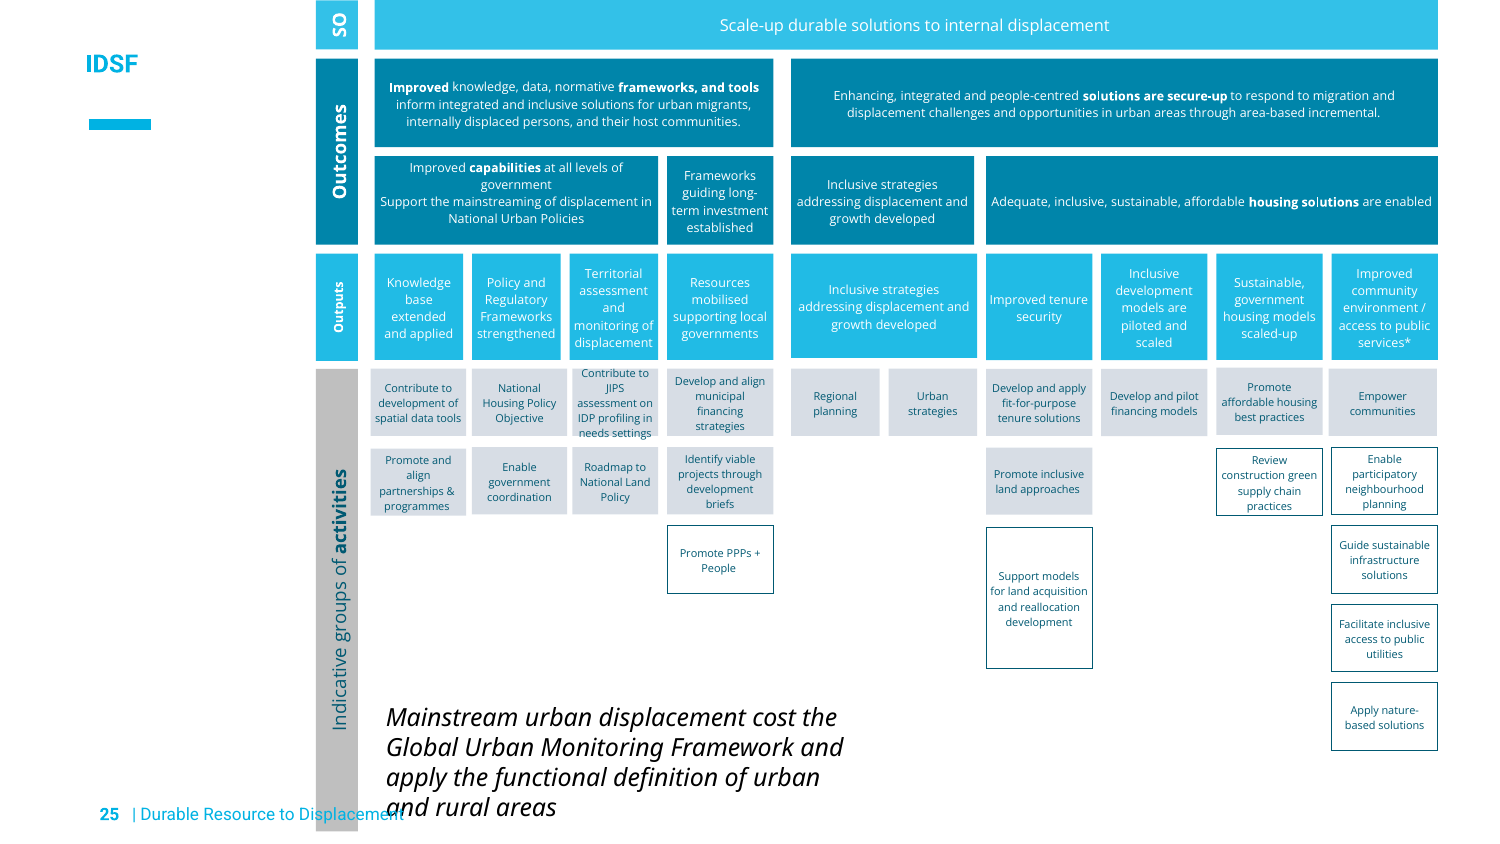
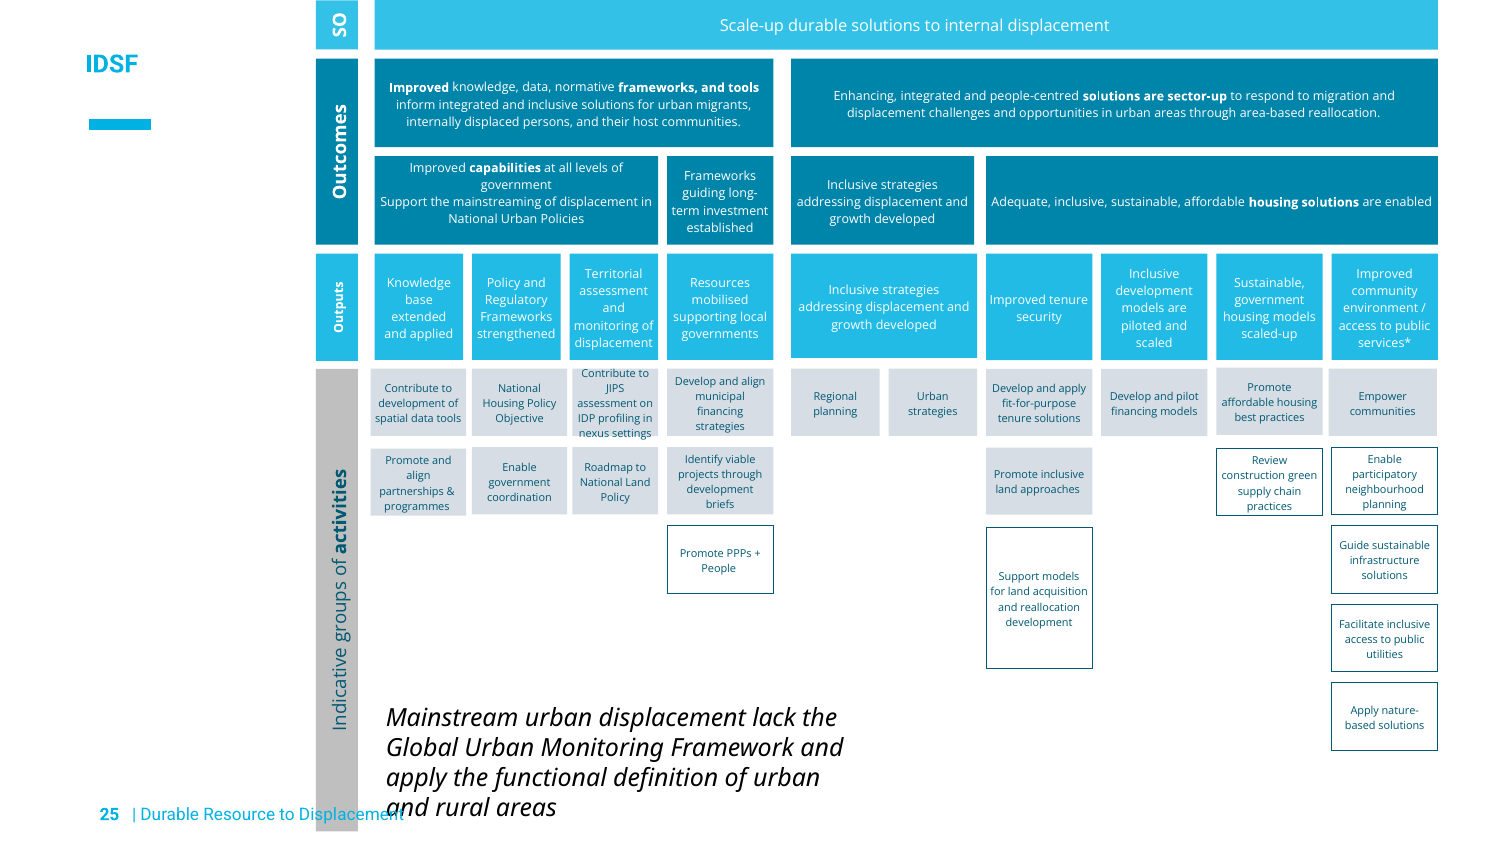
secure-up: secure-up -> sector-up (1197, 96)
area-based incremental: incremental -> reallocation (1344, 113)
needs: needs -> nexus (594, 434)
cost: cost -> lack (774, 718)
